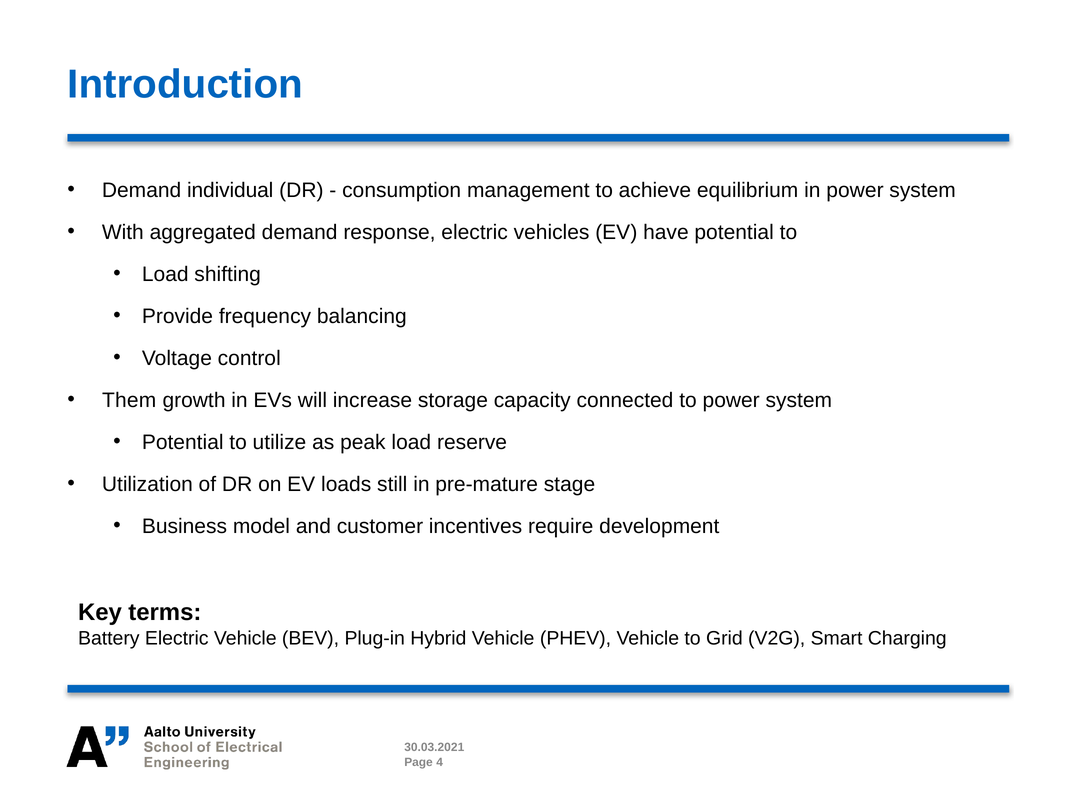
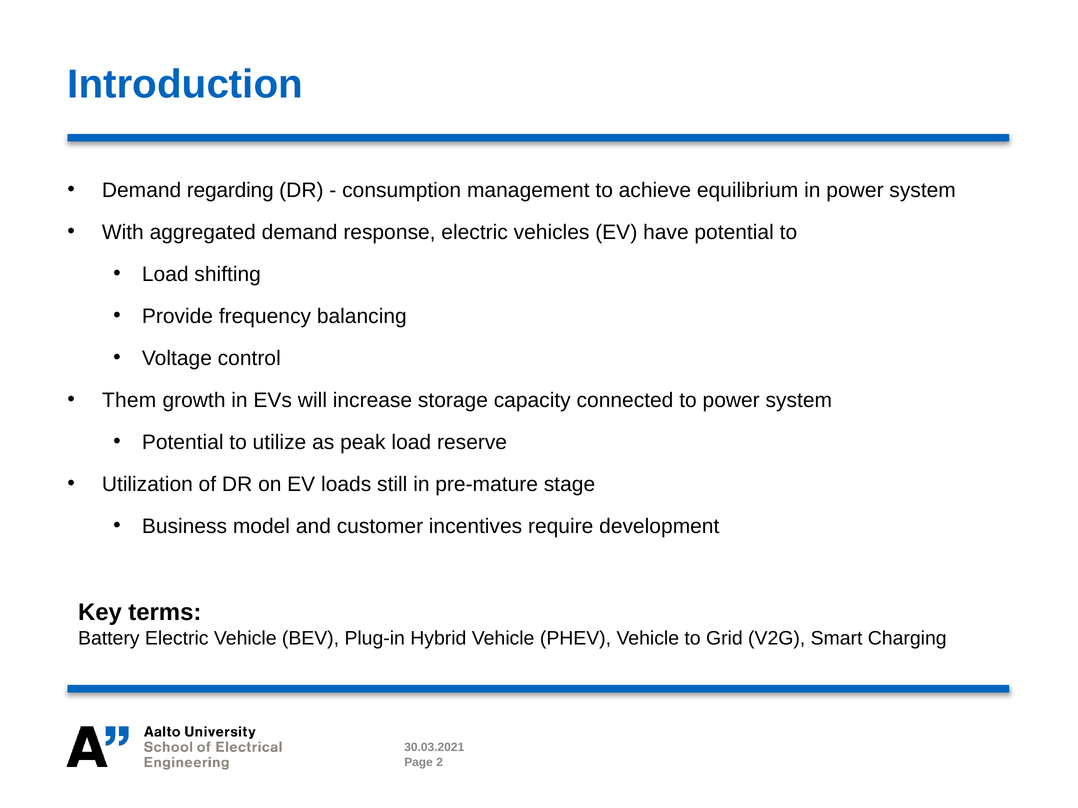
individual: individual -> regarding (230, 190)
4: 4 -> 2 (440, 763)
